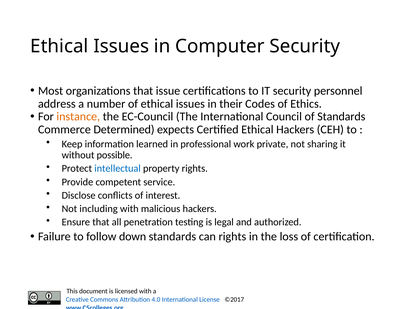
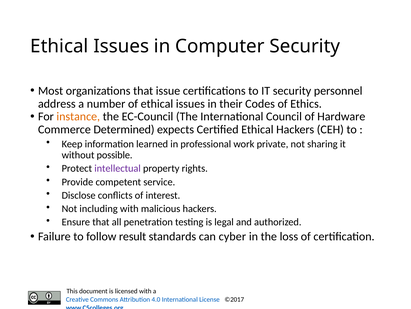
of Standards: Standards -> Hardware (341, 116)
intellectual colour: blue -> purple (118, 168)
down: down -> result (133, 236)
can rights: rights -> cyber (232, 236)
